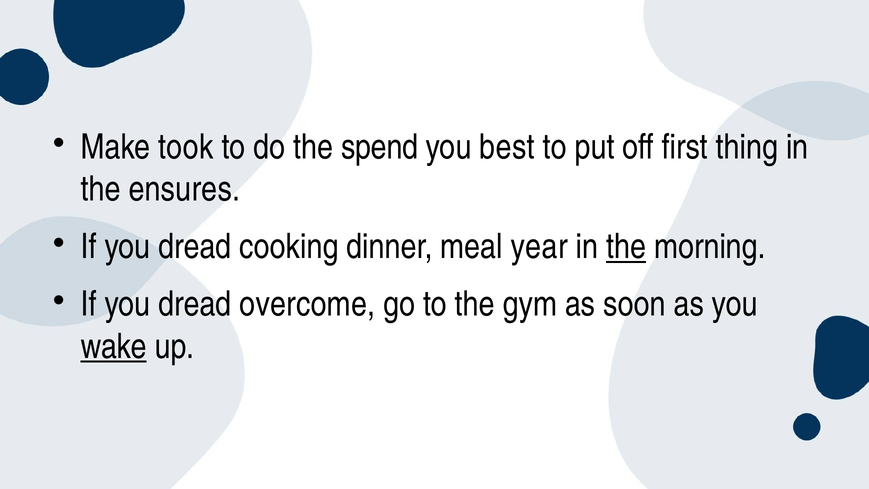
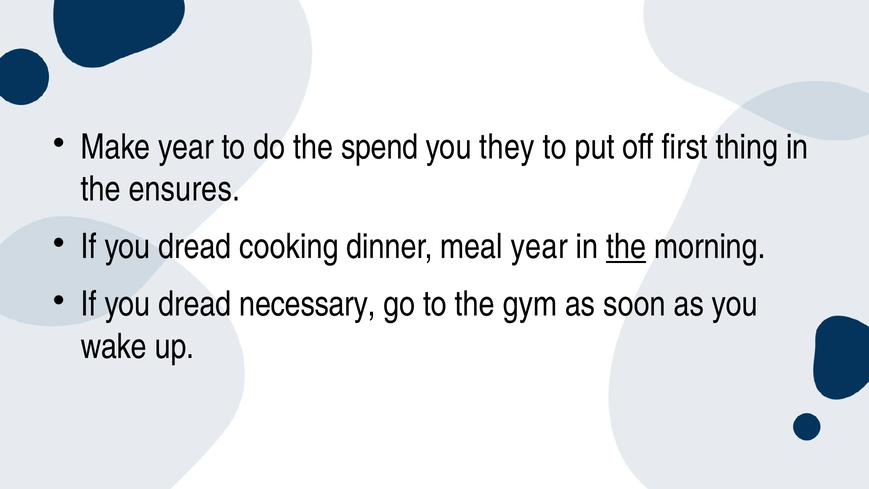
Make took: took -> year (186, 147)
best: best -> they (507, 147)
overcome: overcome -> necessary (308, 304)
wake underline: present -> none (114, 346)
